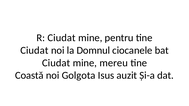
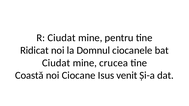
Ciudat: Ciudat -> Ridicat (34, 50)
mereu: mereu -> crucea (114, 63)
Golgota: Golgota -> Ciocane (79, 76)
auzit: auzit -> venit (127, 76)
